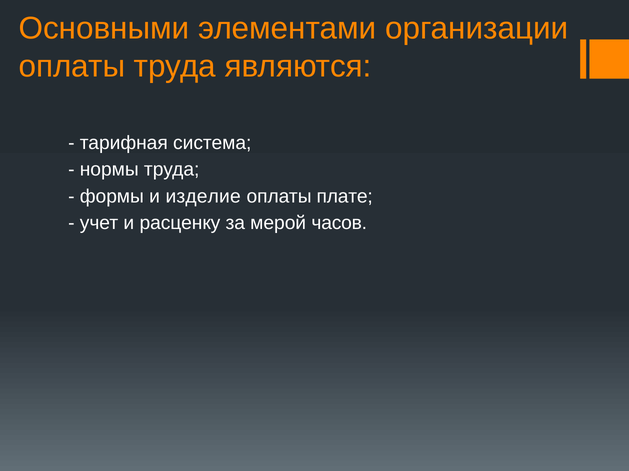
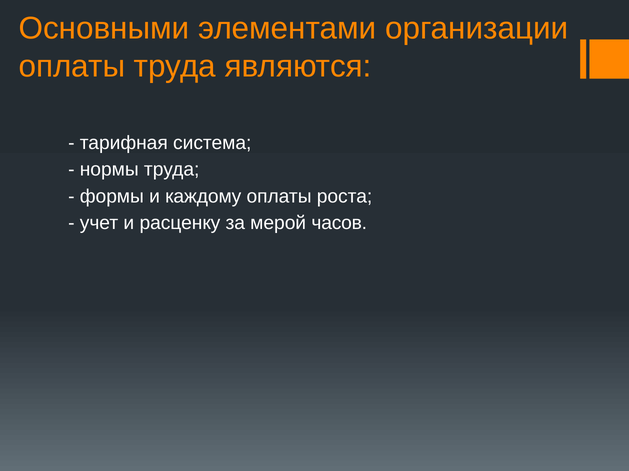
изделие: изделие -> каждому (203, 197)
плате: плате -> роста (345, 197)
